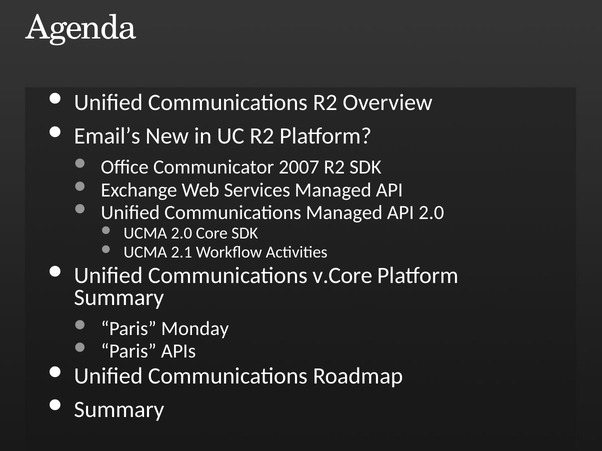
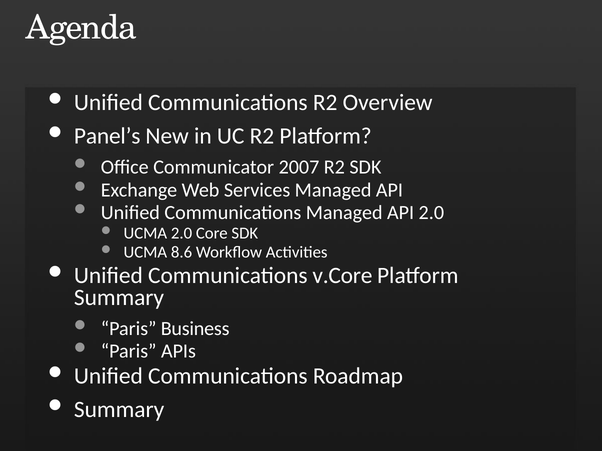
Email’s: Email’s -> Panel’s (107, 136)
2.1: 2.1 -> 8.6 (182, 253)
Monday: Monday -> Business (195, 329)
